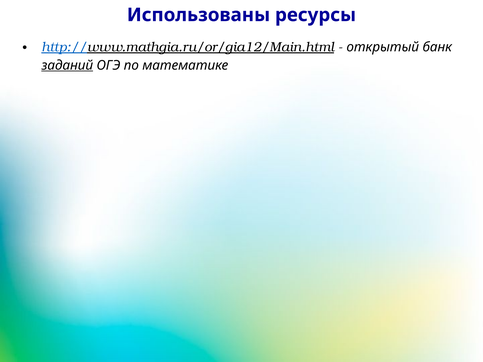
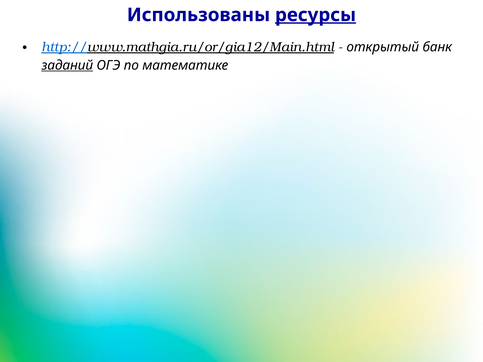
ресурсы underline: none -> present (316, 15)
